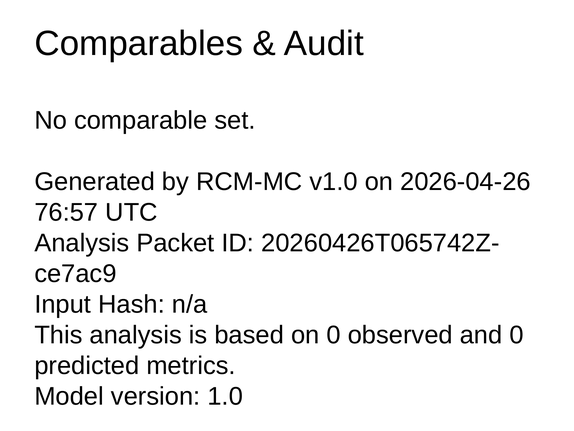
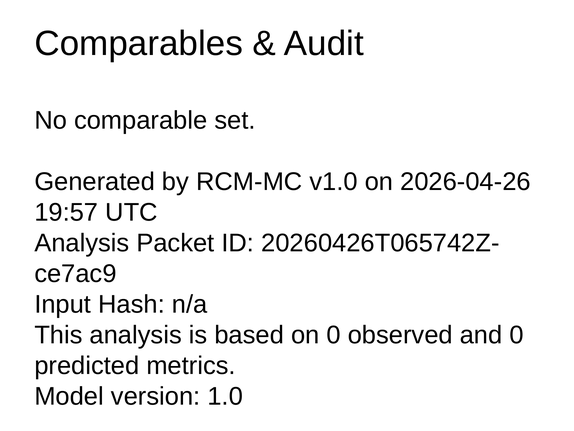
76:57: 76:57 -> 19:57 (66, 212)
